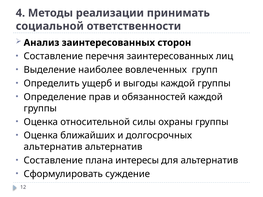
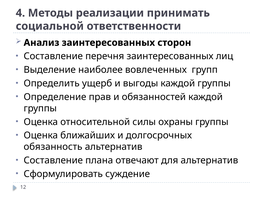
альтернатив: альтернатив -> обязанность (53, 147)
интересы: интересы -> отвечают (137, 161)
